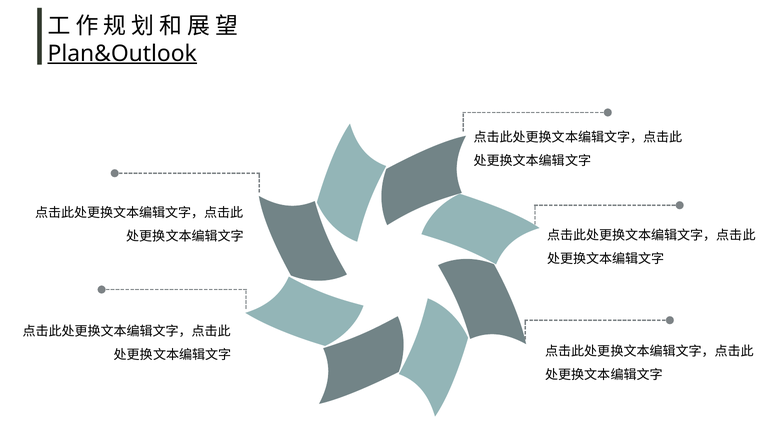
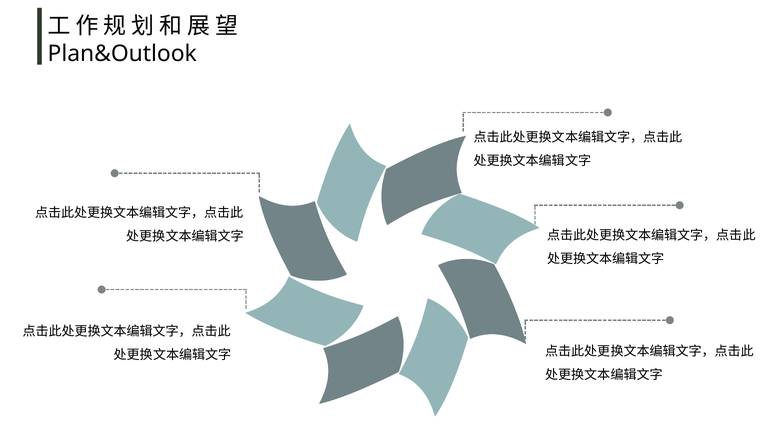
Plan&Outlook underline: present -> none (122, 53)
